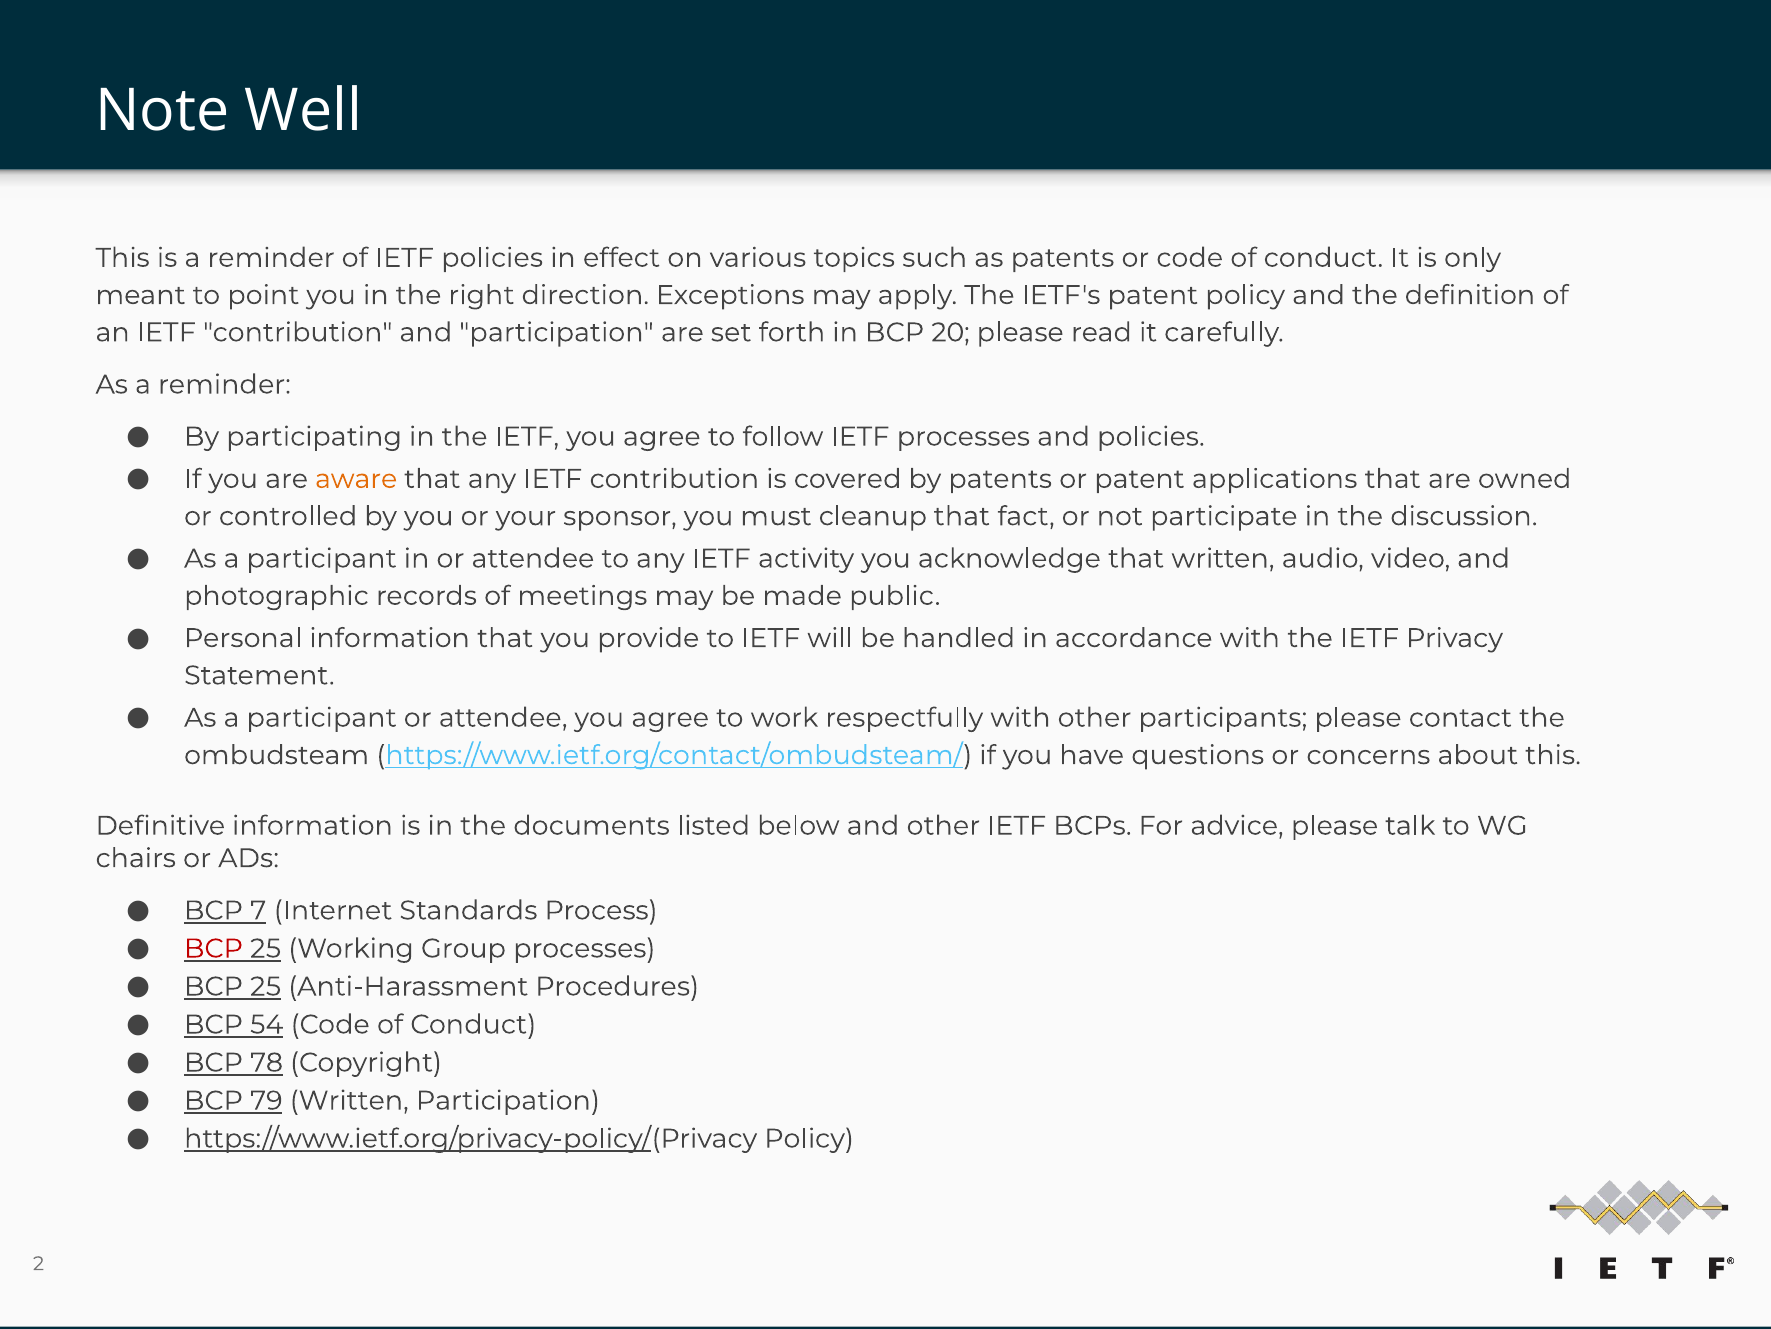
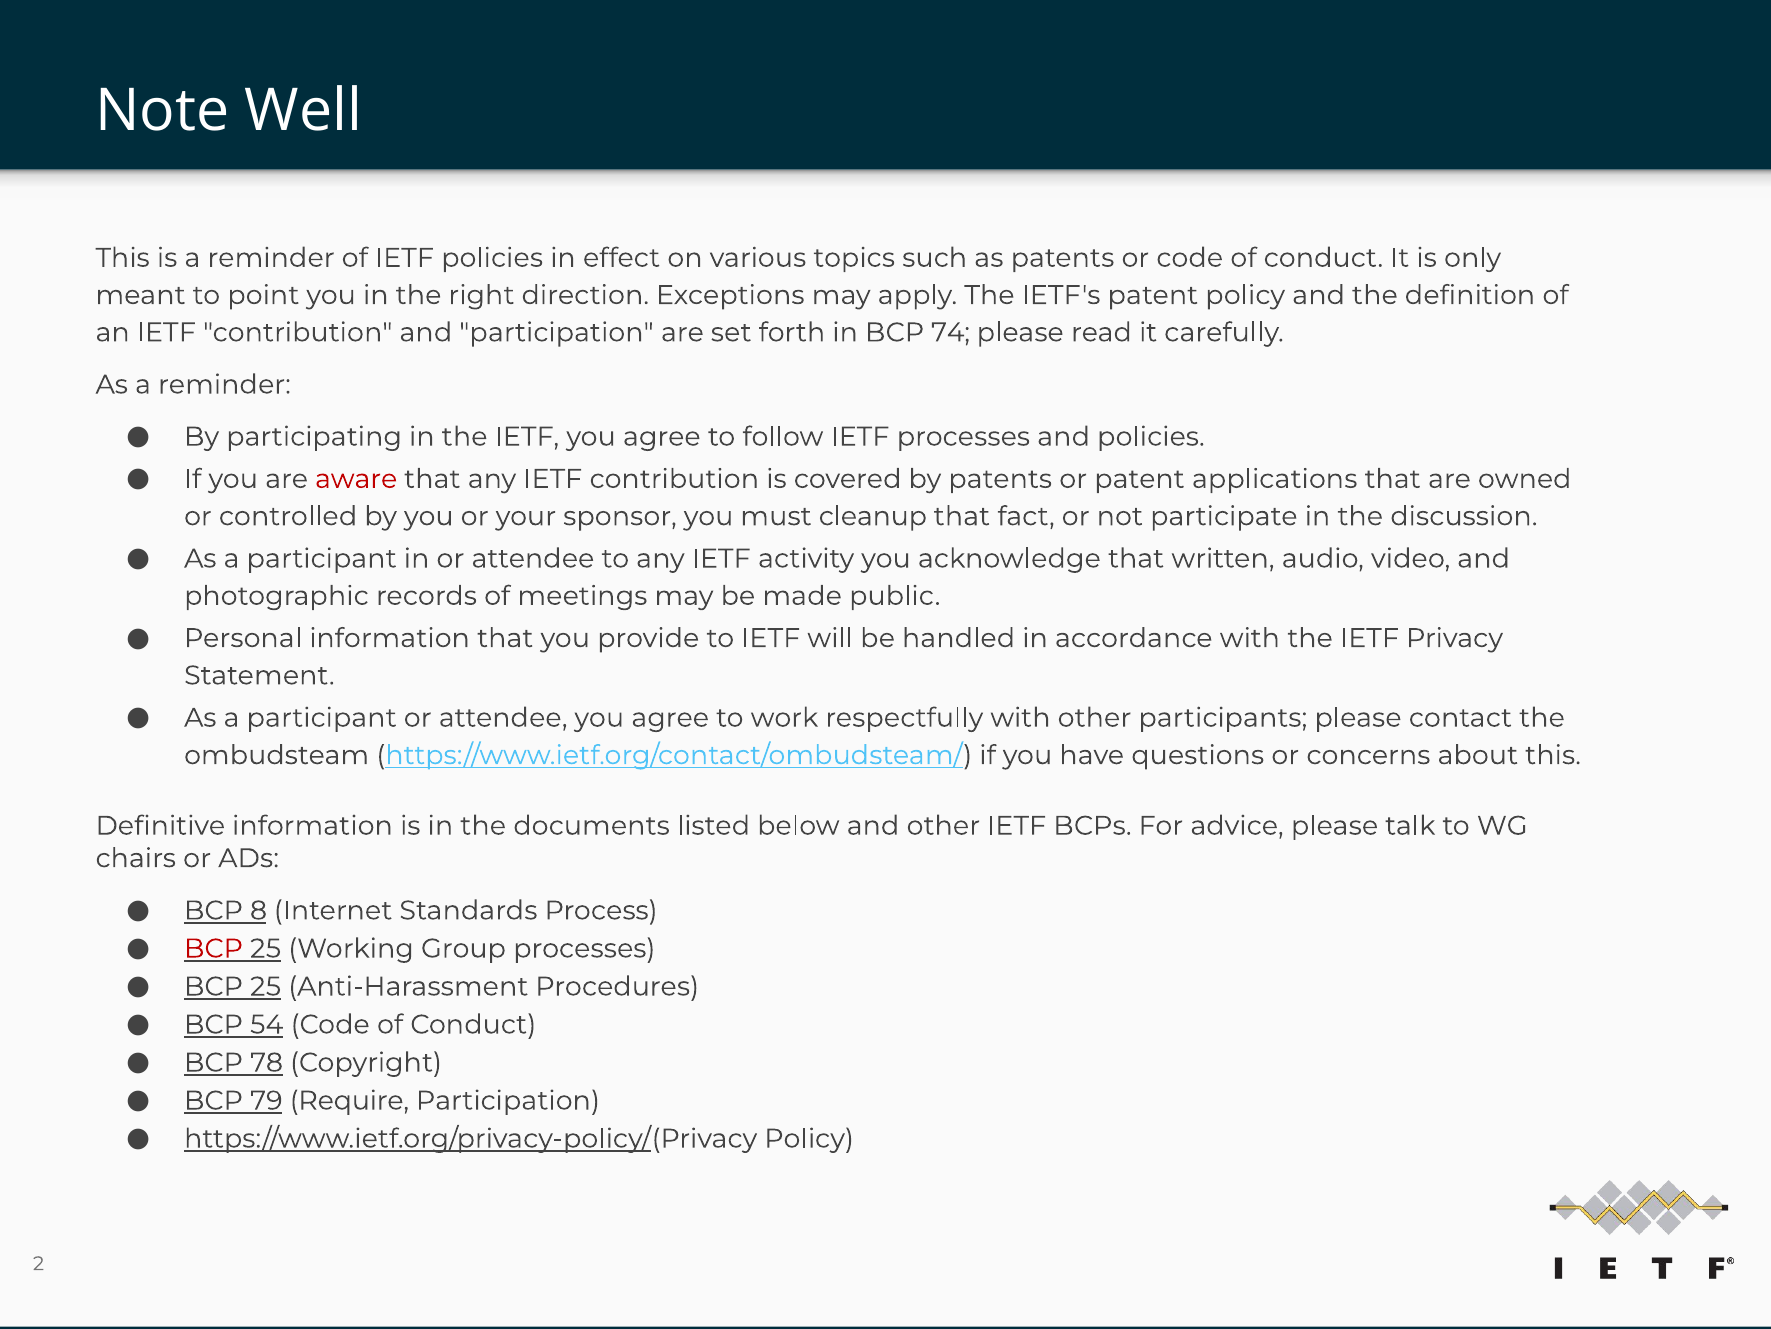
20: 20 -> 74 (951, 332)
aware colour: orange -> red (356, 479)
7: 7 -> 8 (259, 910)
79 Written: Written -> Require (349, 1100)
